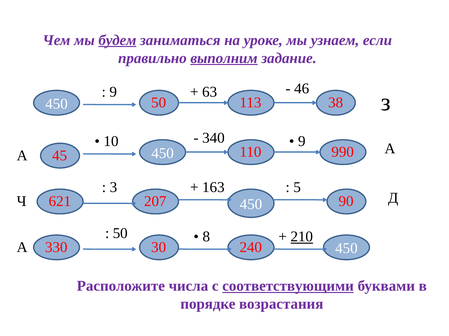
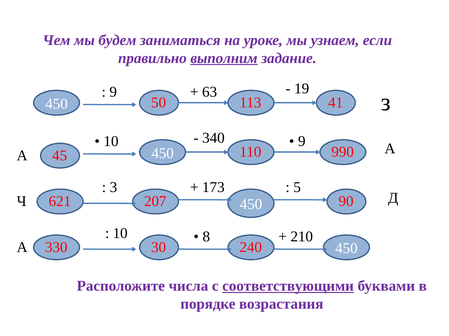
будем underline: present -> none (117, 40)
46: 46 -> 19 (302, 89)
38: 38 -> 41 (336, 103)
163: 163 -> 173 (213, 188)
50: 50 -> 10 (120, 234)
210 underline: present -> none (302, 237)
